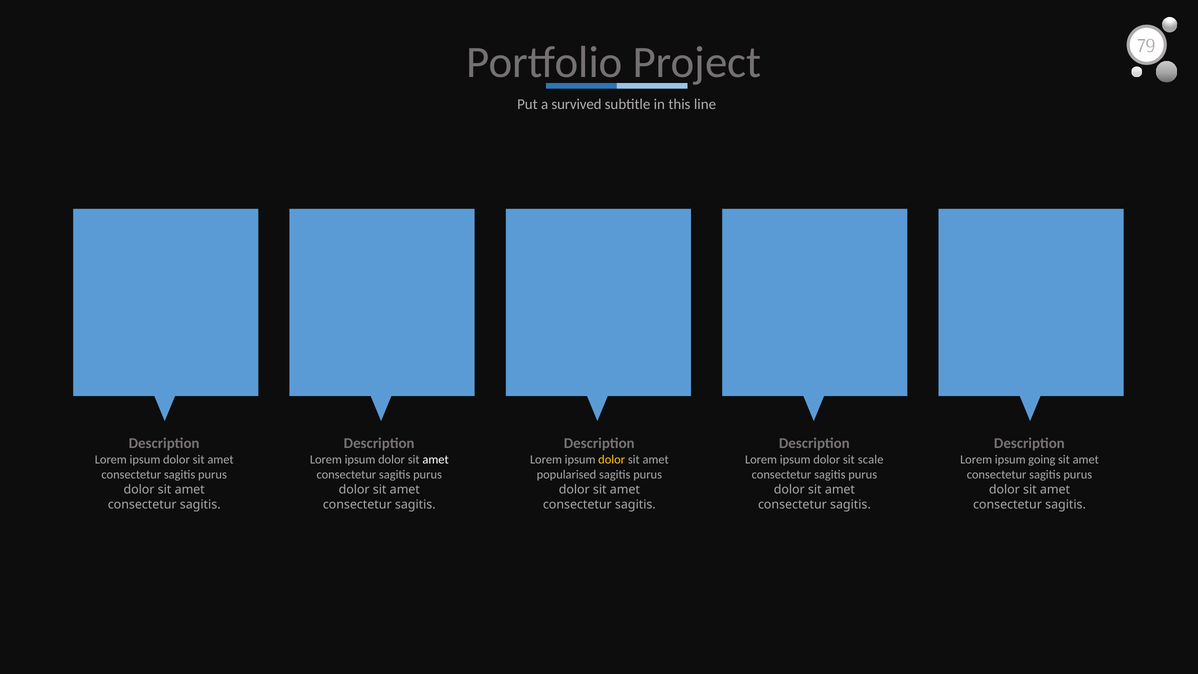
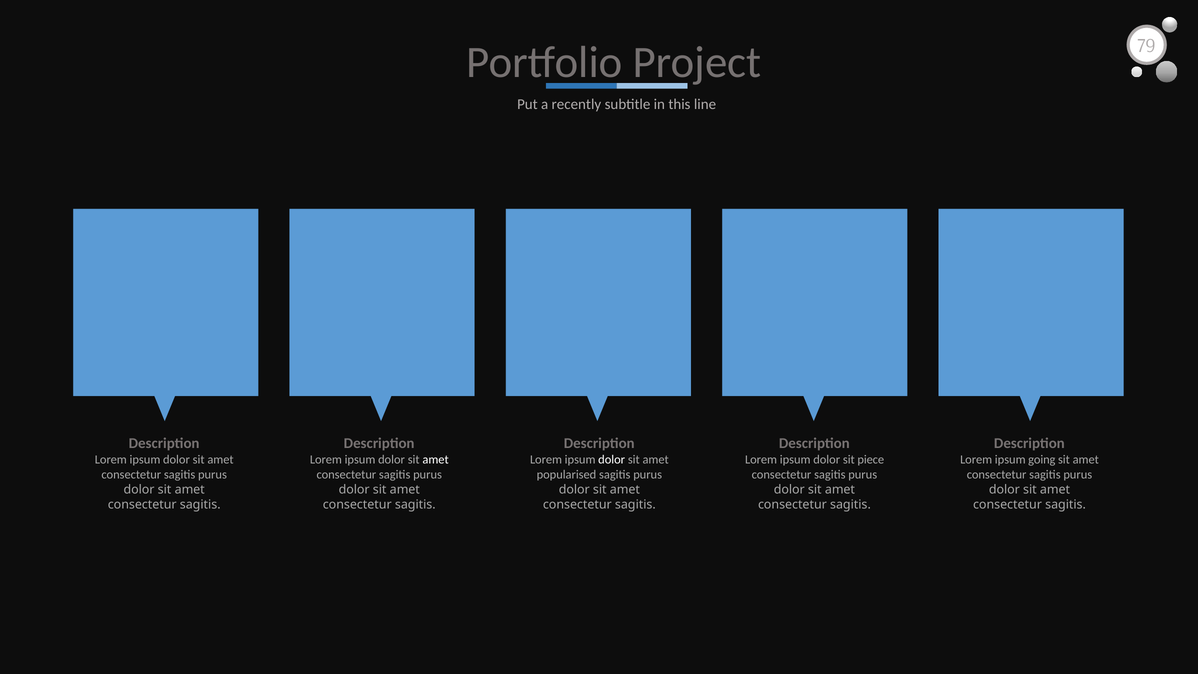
survived: survived -> recently (576, 104)
dolor colour: yellow -> white (612, 460)
scale: scale -> piece (871, 460)
